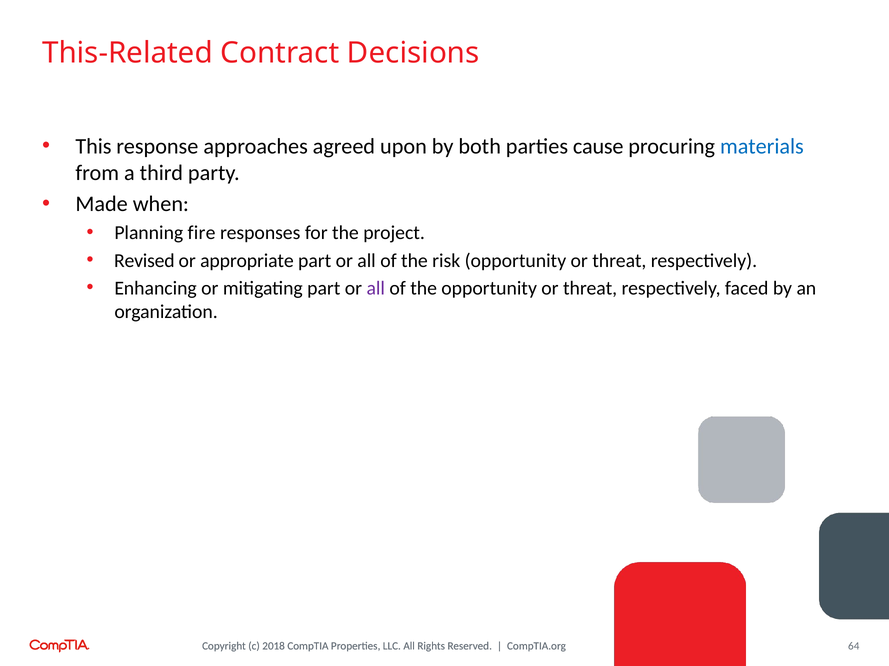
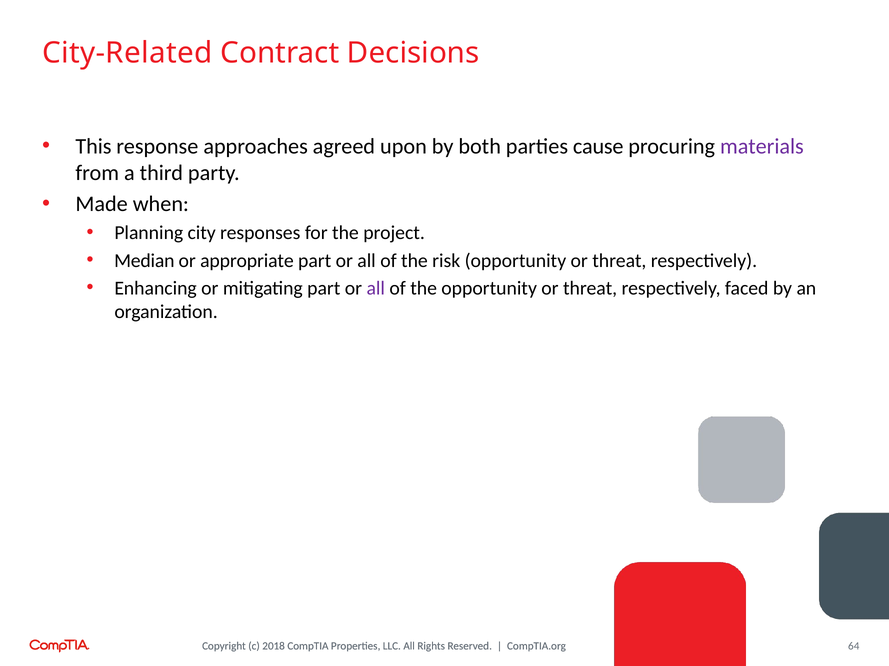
This-Related: This-Related -> City-Related (127, 53)
materials colour: blue -> purple (762, 146)
fire: fire -> city (202, 233)
Revised: Revised -> Median (144, 261)
